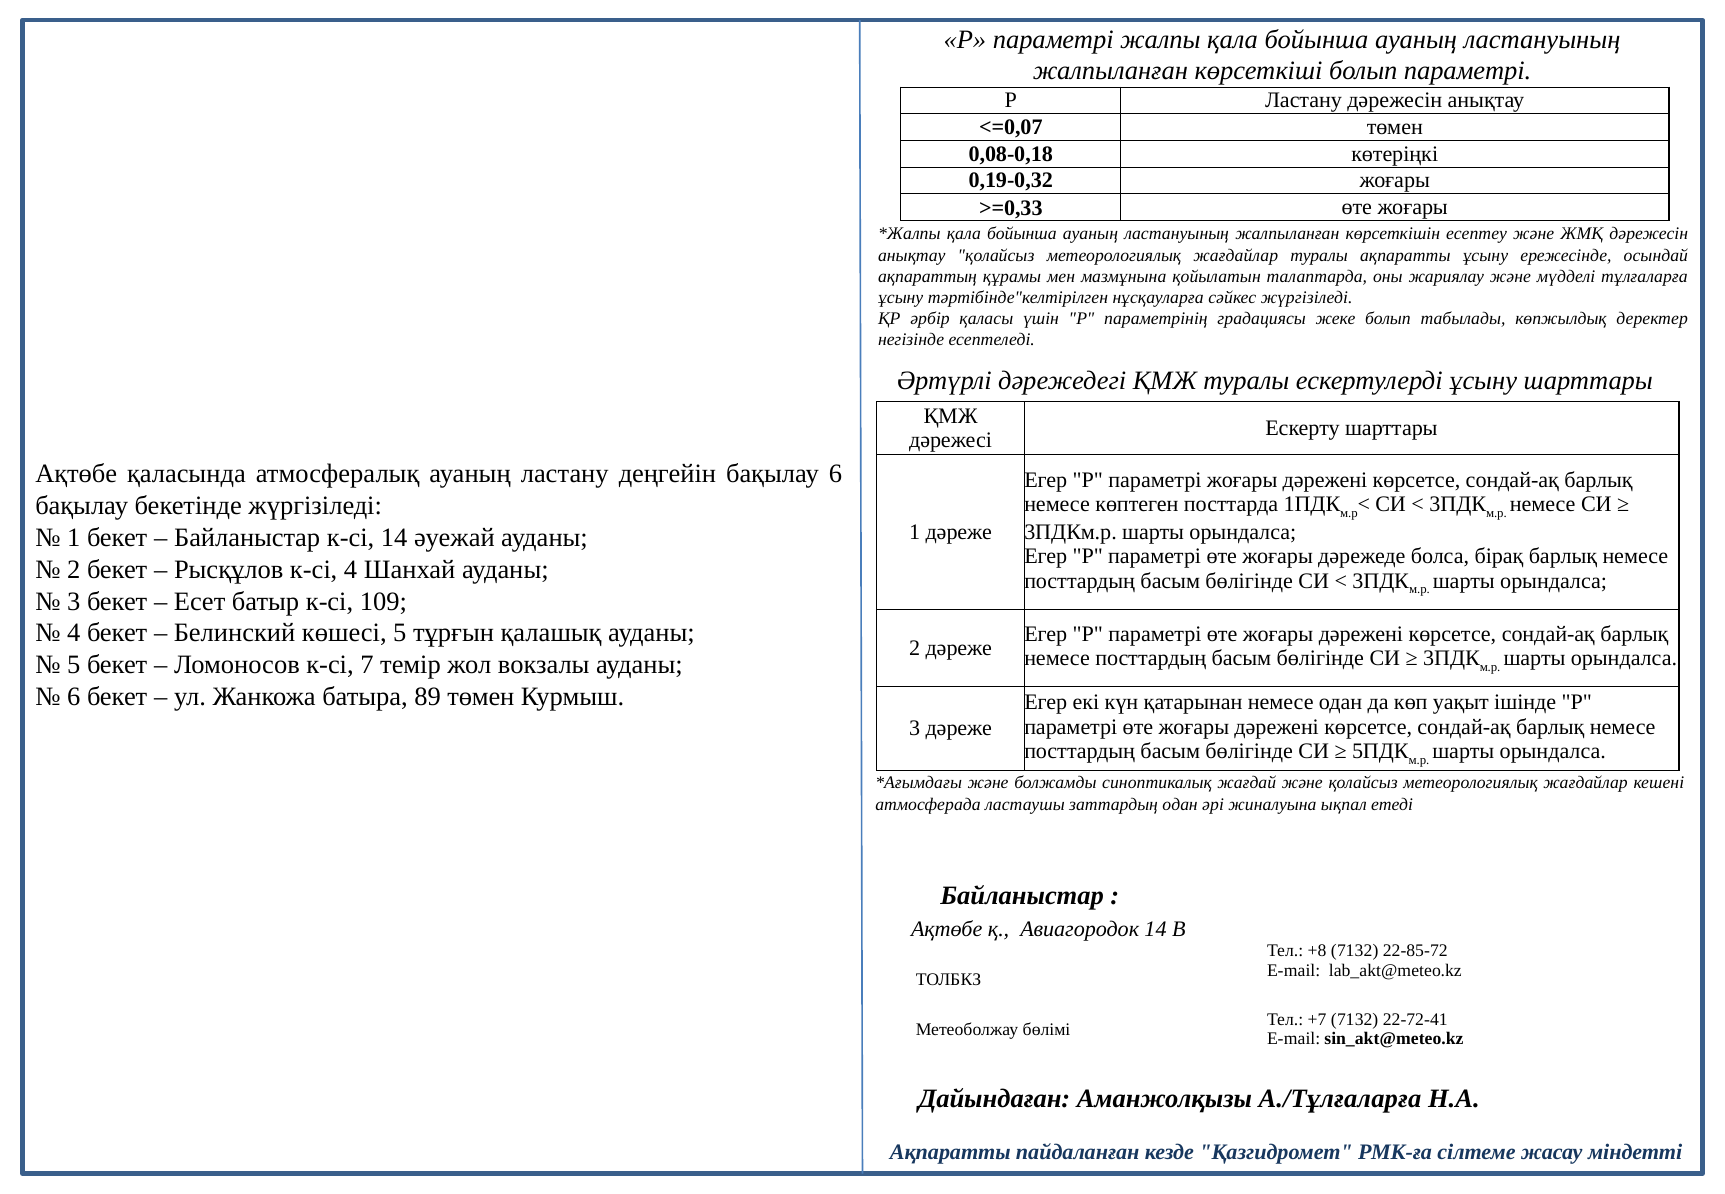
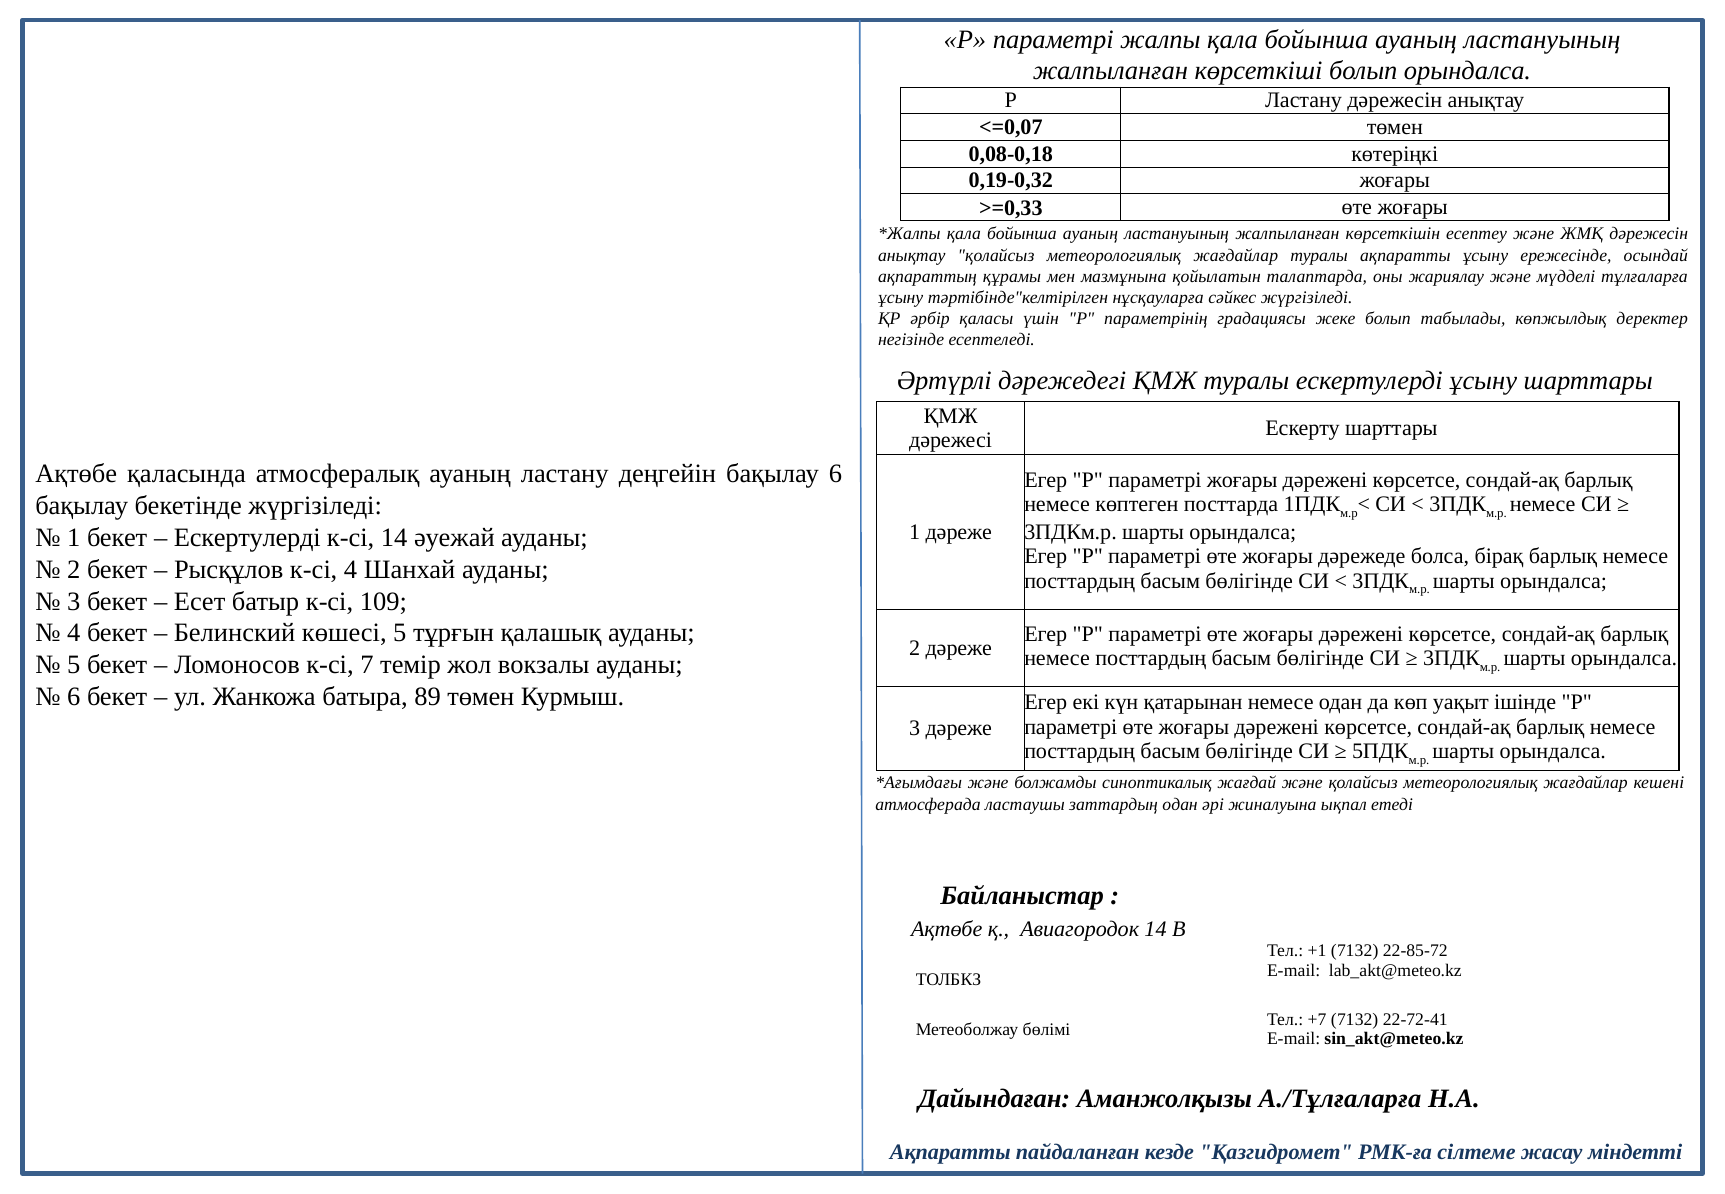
болып параметрі: параметрі -> орындалса (1468, 71)
Байланыстар: Байланыстар -> Ескертулерді (247, 538)
+8: +8 -> +1 (1317, 951)
